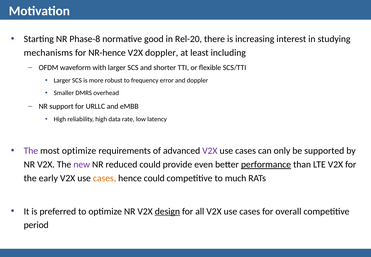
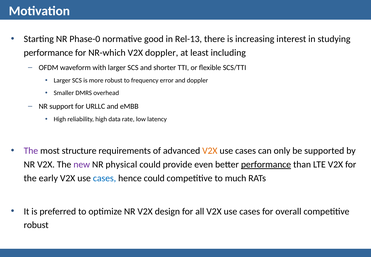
Phase-8: Phase-8 -> Phase-0 (85, 39)
Rel-20: Rel-20 -> Rel-13 (188, 39)
mechanisms: mechanisms -> performance (48, 53)
NR-hence: NR-hence -> NR-which (107, 53)
most optimize: optimize -> structure (79, 151)
V2X colour: purple -> orange (210, 151)
reduced: reduced -> physical (121, 164)
cases colour: orange -> blue (105, 178)
design underline: present -> none (167, 211)
period: period -> robust (36, 225)
